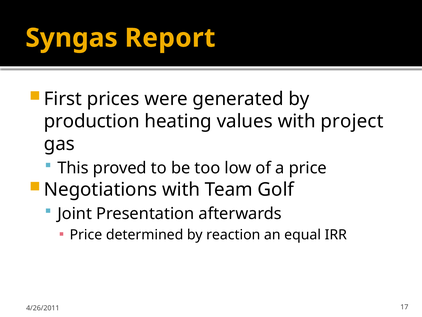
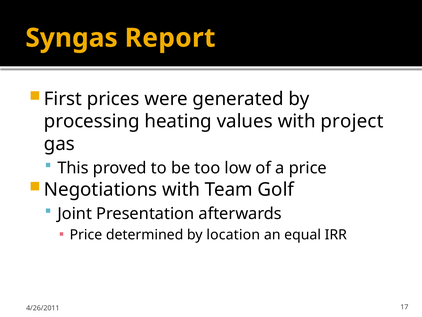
production: production -> processing (92, 121)
reaction: reaction -> location (233, 234)
